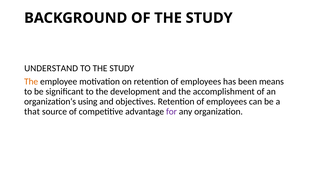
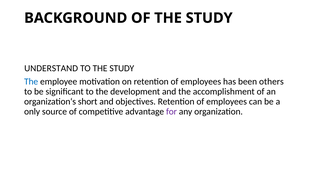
The colour: orange -> blue (31, 81)
means: means -> others (271, 81)
using: using -> short (88, 101)
that: that -> only (32, 111)
